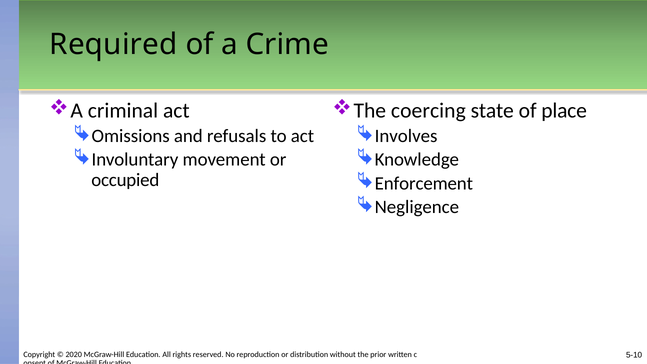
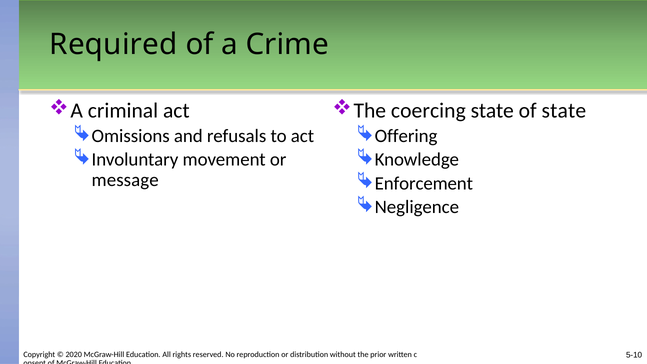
of place: place -> state (564, 111)
Involves: Involves -> Offering (406, 136)
occupied: occupied -> message (125, 180)
